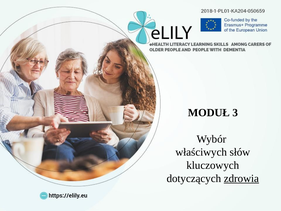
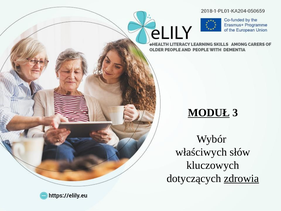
MODUŁ underline: none -> present (209, 113)
